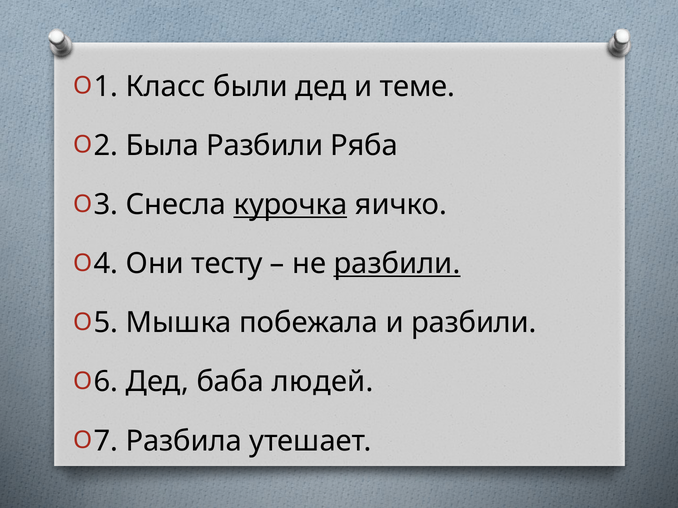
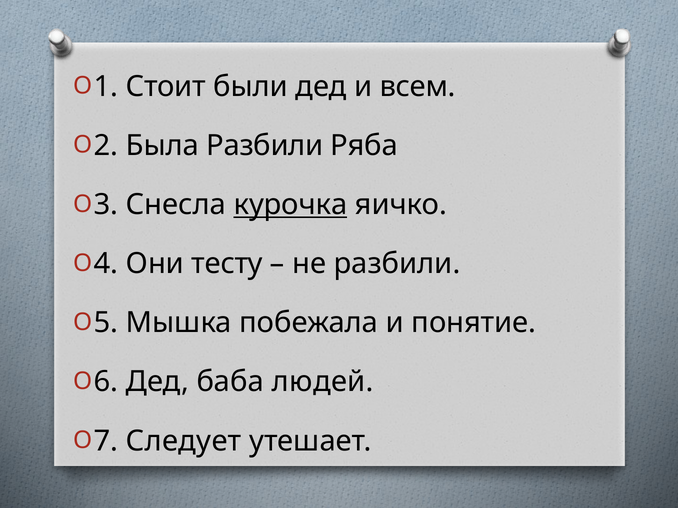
Класс: Класс -> Стоит (166, 86)
теме: теме -> всем (418, 86)
разбили underline: present -> none (397, 264)
и разбили: разбили -> понятие (474, 323)
Разбила: Разбила -> Следует (184, 441)
